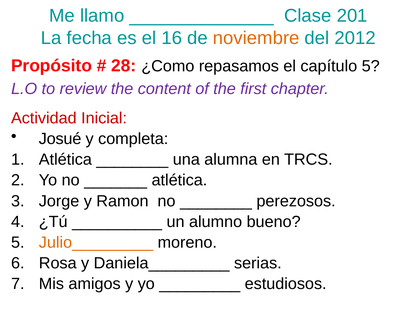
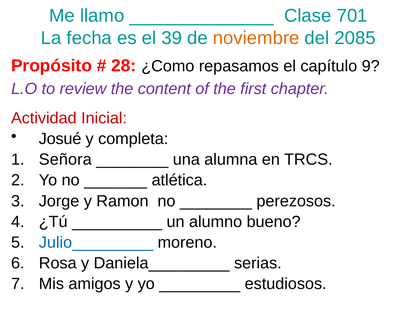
201: 201 -> 701 (352, 16)
16: 16 -> 39 (172, 38)
2012: 2012 -> 2085 (355, 38)
capítulo 5: 5 -> 9 (371, 66)
1 Atlética: Atlética -> Señora (65, 160)
Julio_________ colour: orange -> blue (96, 243)
